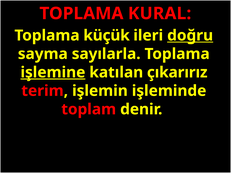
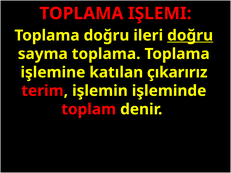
KURAL: KURAL -> IŞLEMI (160, 13)
Toplama küçük: küçük -> doğru (106, 35)
sayma sayılarla: sayılarla -> toplama (106, 54)
işlemine underline: present -> none (53, 72)
